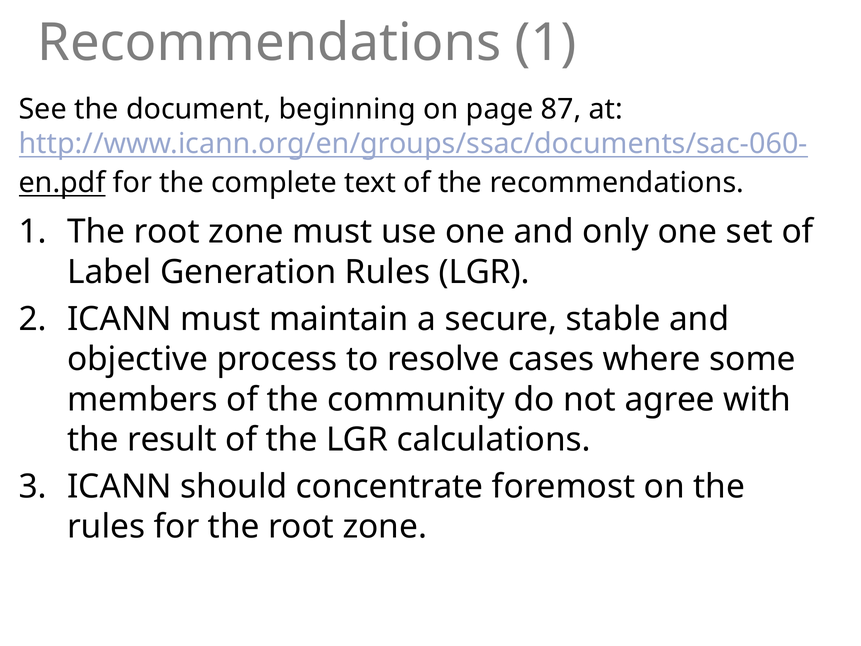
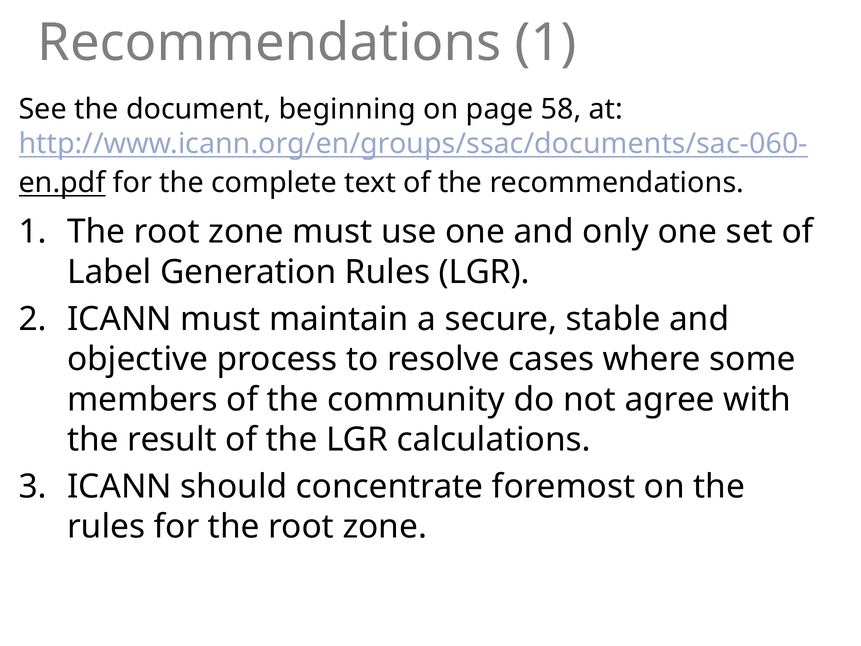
87: 87 -> 58 (561, 109)
